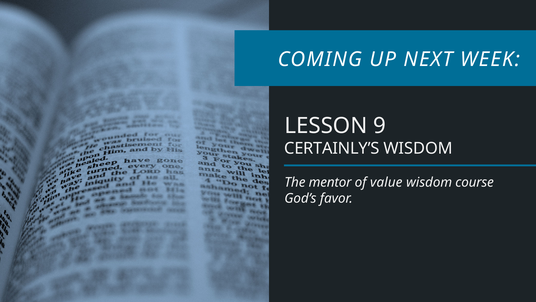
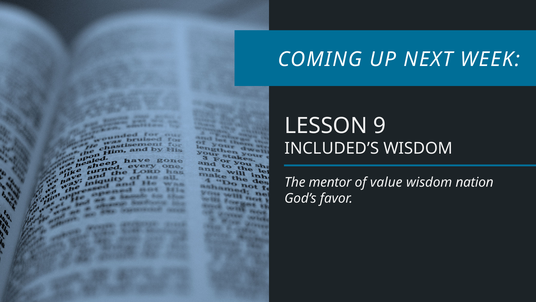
CERTAINLY’S: CERTAINLY’S -> INCLUDED’S (332, 148)
course: course -> nation (475, 182)
